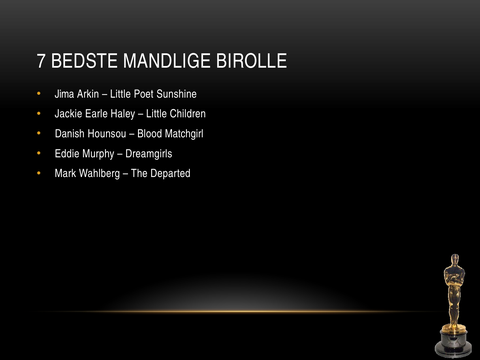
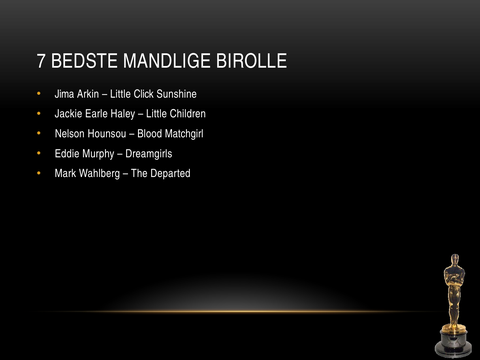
Poet: Poet -> Click (144, 94)
Danish: Danish -> Nelson (70, 134)
